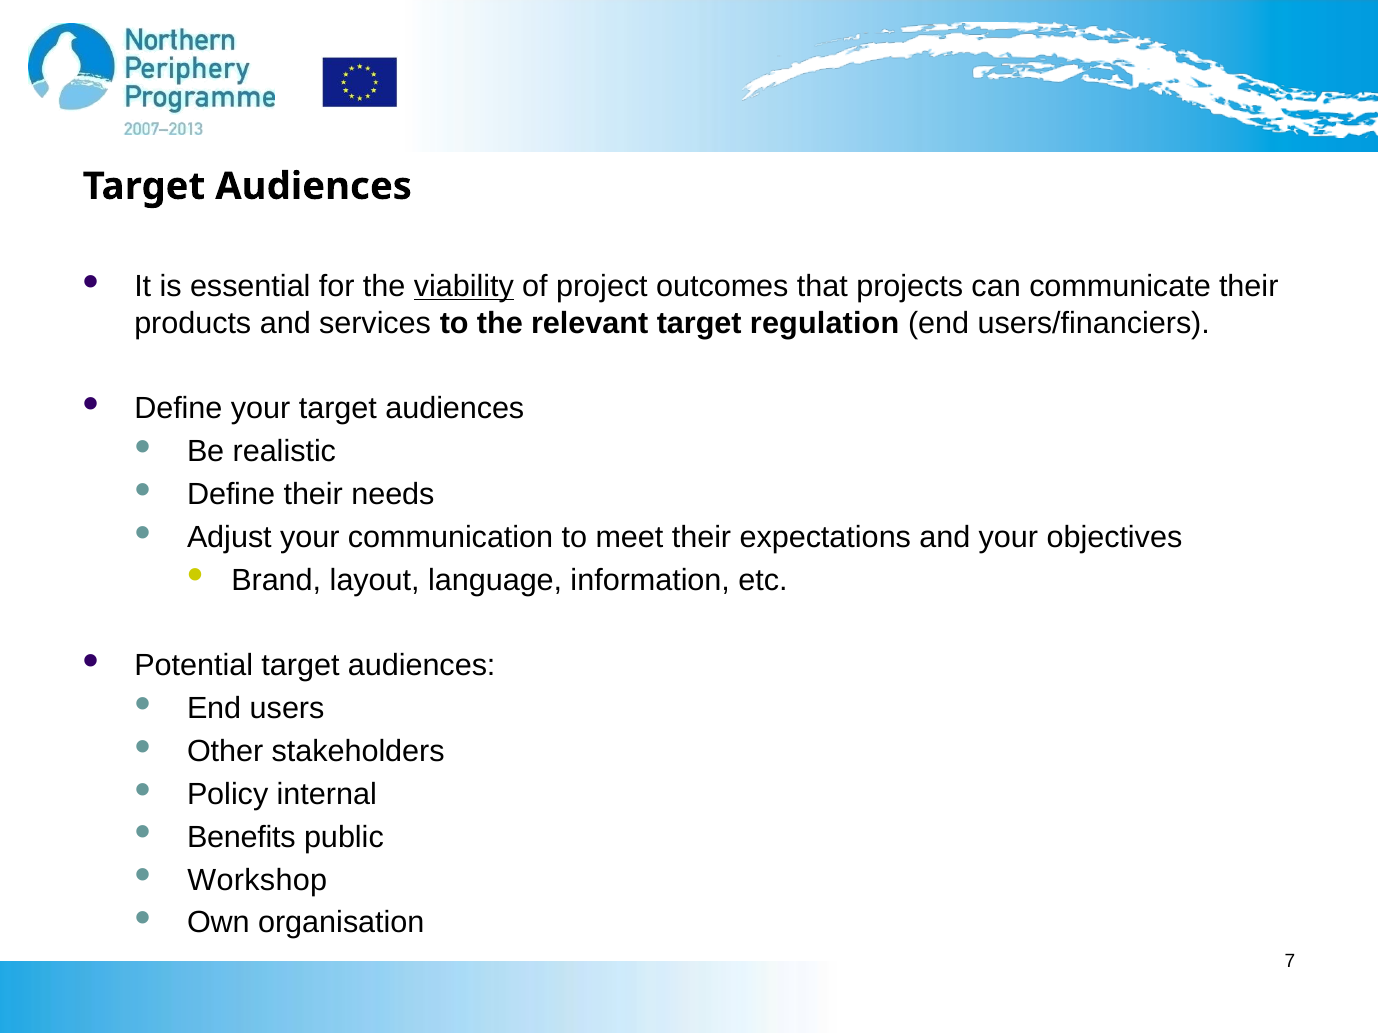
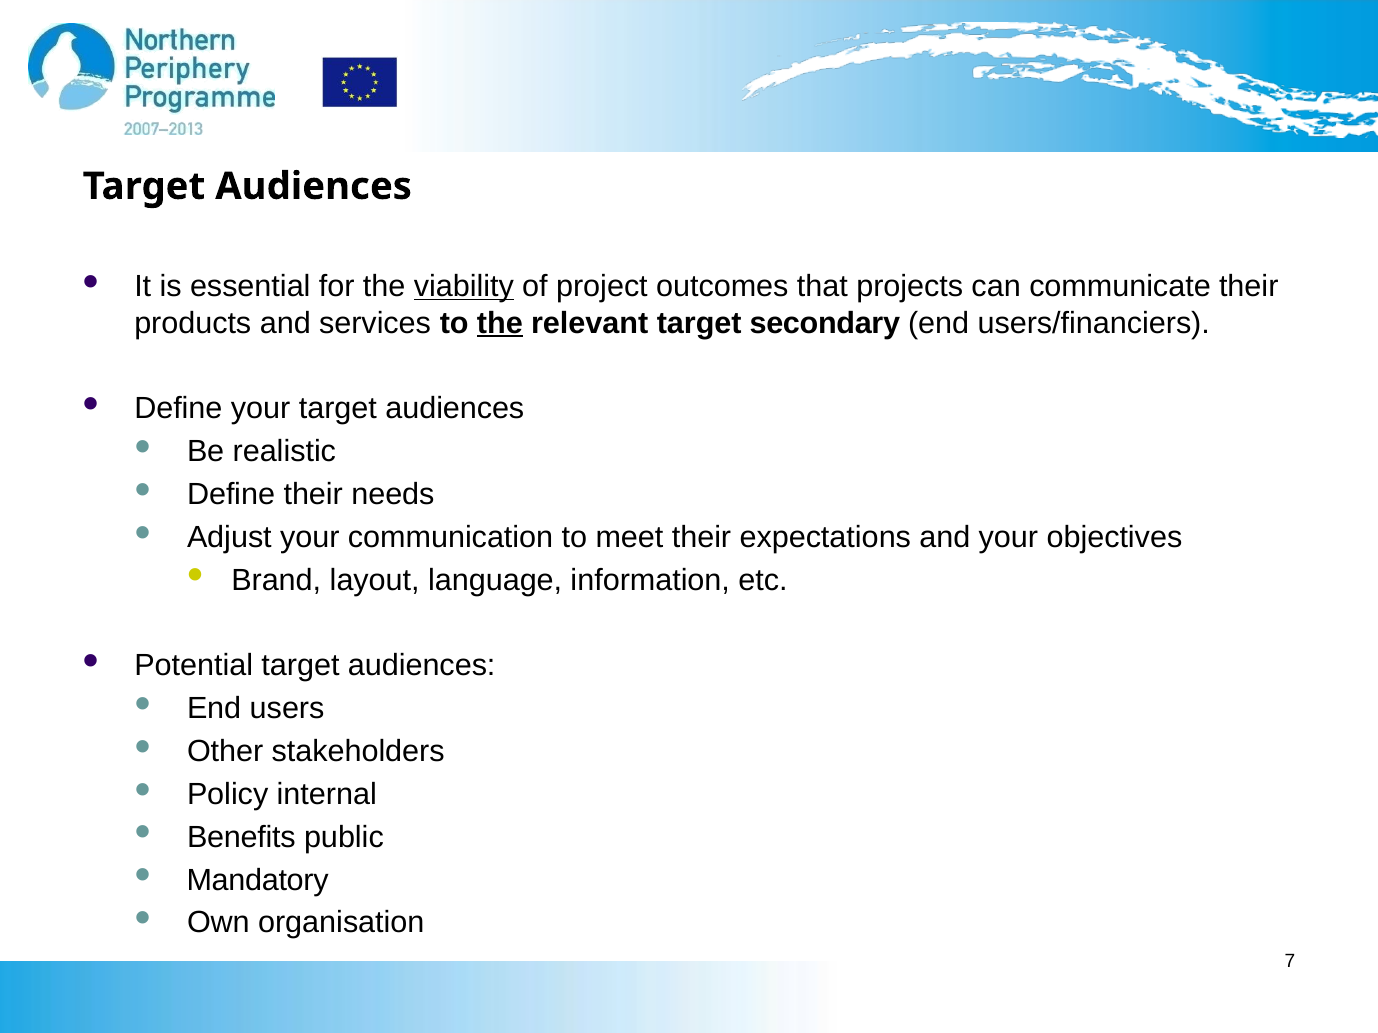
the underline: none -> present (500, 323)
regulation: regulation -> secondary (825, 323)
Workshop: Workshop -> Mandatory (258, 880)
